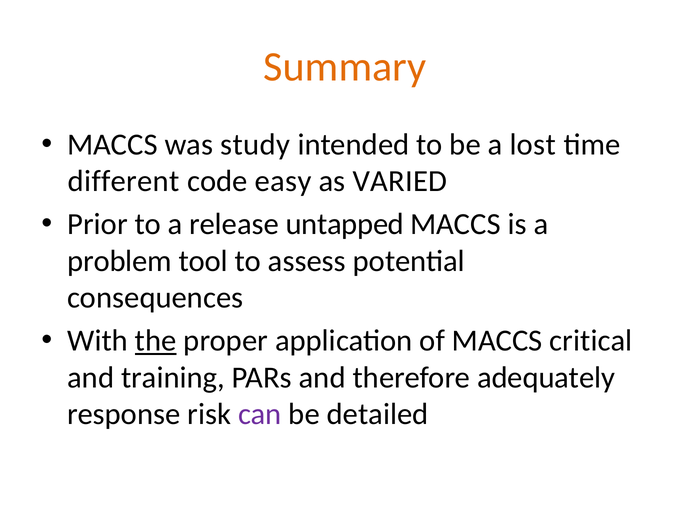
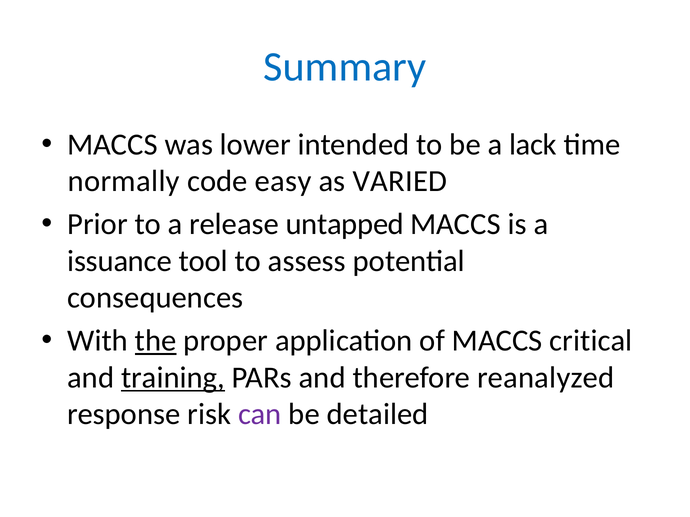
Summary colour: orange -> blue (345, 67)
study: study -> lower (255, 145)
lost: lost -> lack (533, 145)
different: different -> normally (124, 182)
problem: problem -> issuance (120, 261)
training underline: none -> present (173, 378)
adequately: adequately -> reanalyzed (546, 378)
